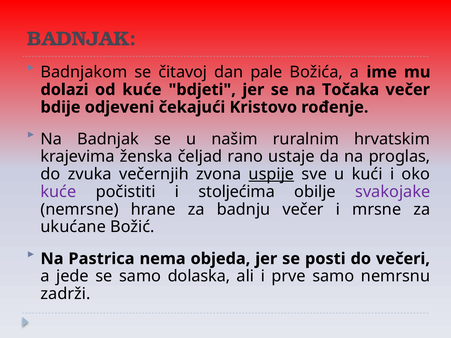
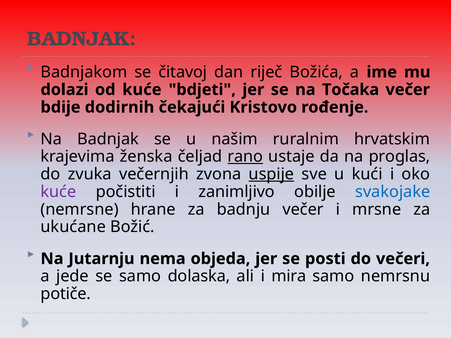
pale: pale -> riječ (266, 72)
odjeveni: odjeveni -> dodirnih (120, 107)
rano underline: none -> present (245, 157)
stoljećima: stoljećima -> zanimljivo (237, 192)
svakojake colour: purple -> blue (393, 192)
Pastrica: Pastrica -> Jutarnju (102, 259)
prve: prve -> mira (289, 276)
zadrži: zadrži -> potiče (66, 294)
